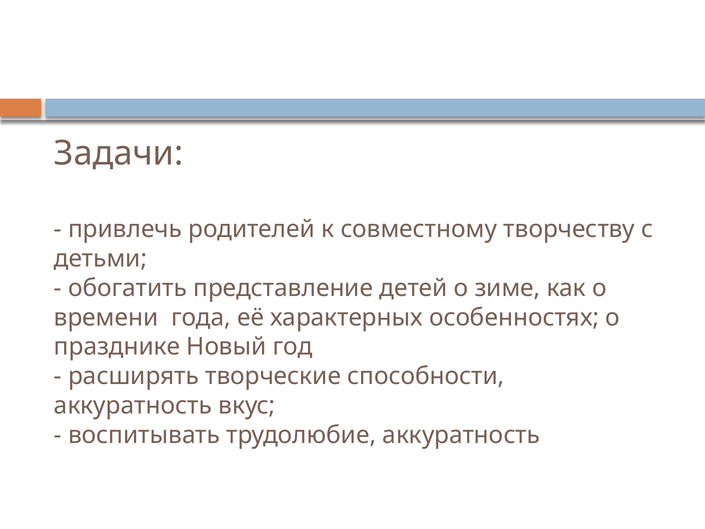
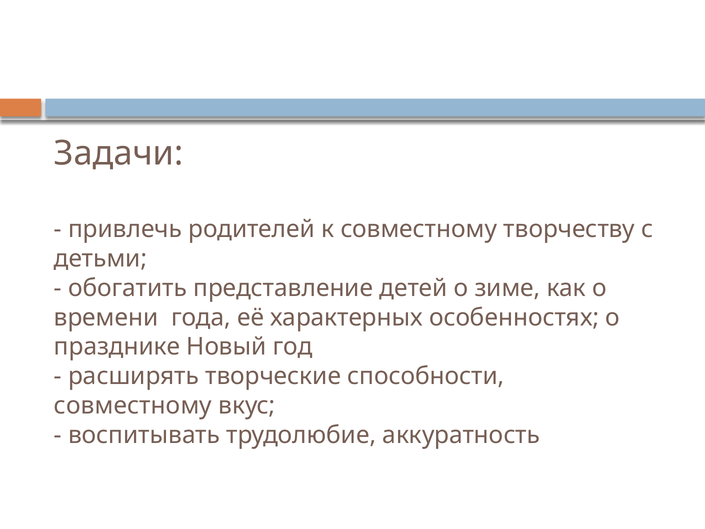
аккуратность: аккуратность -> совместному (133, 405)
